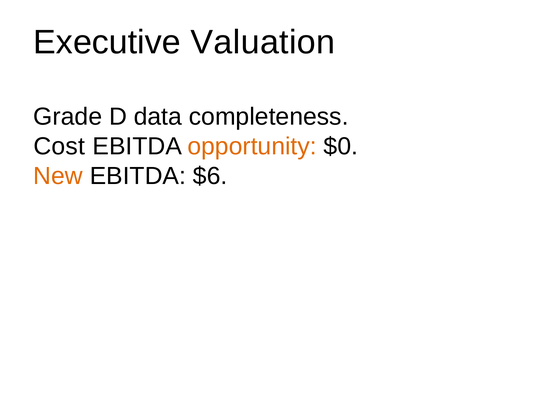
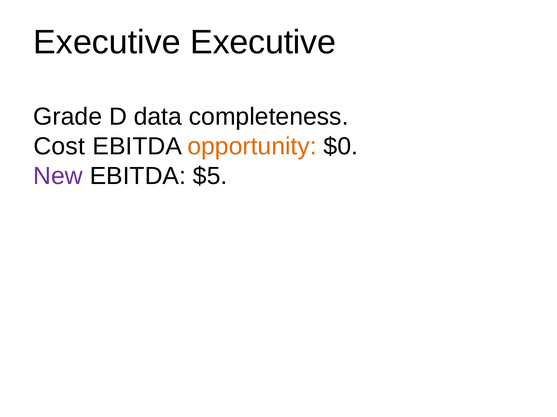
Executive Valuation: Valuation -> Executive (263, 42)
New colour: orange -> purple (58, 176)
$6: $6 -> $5 (210, 176)
